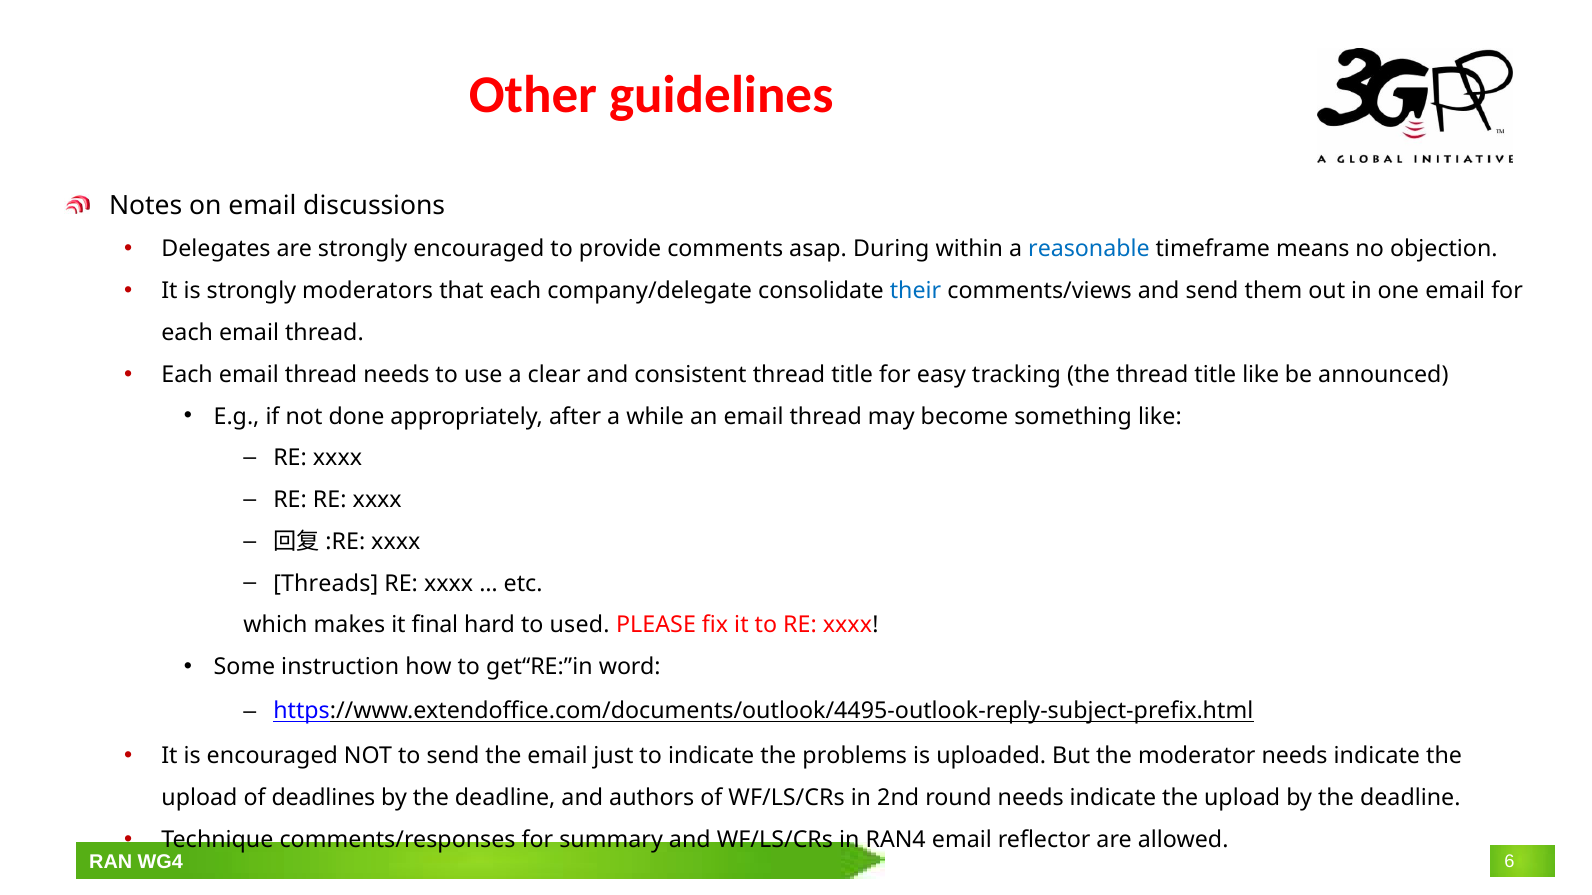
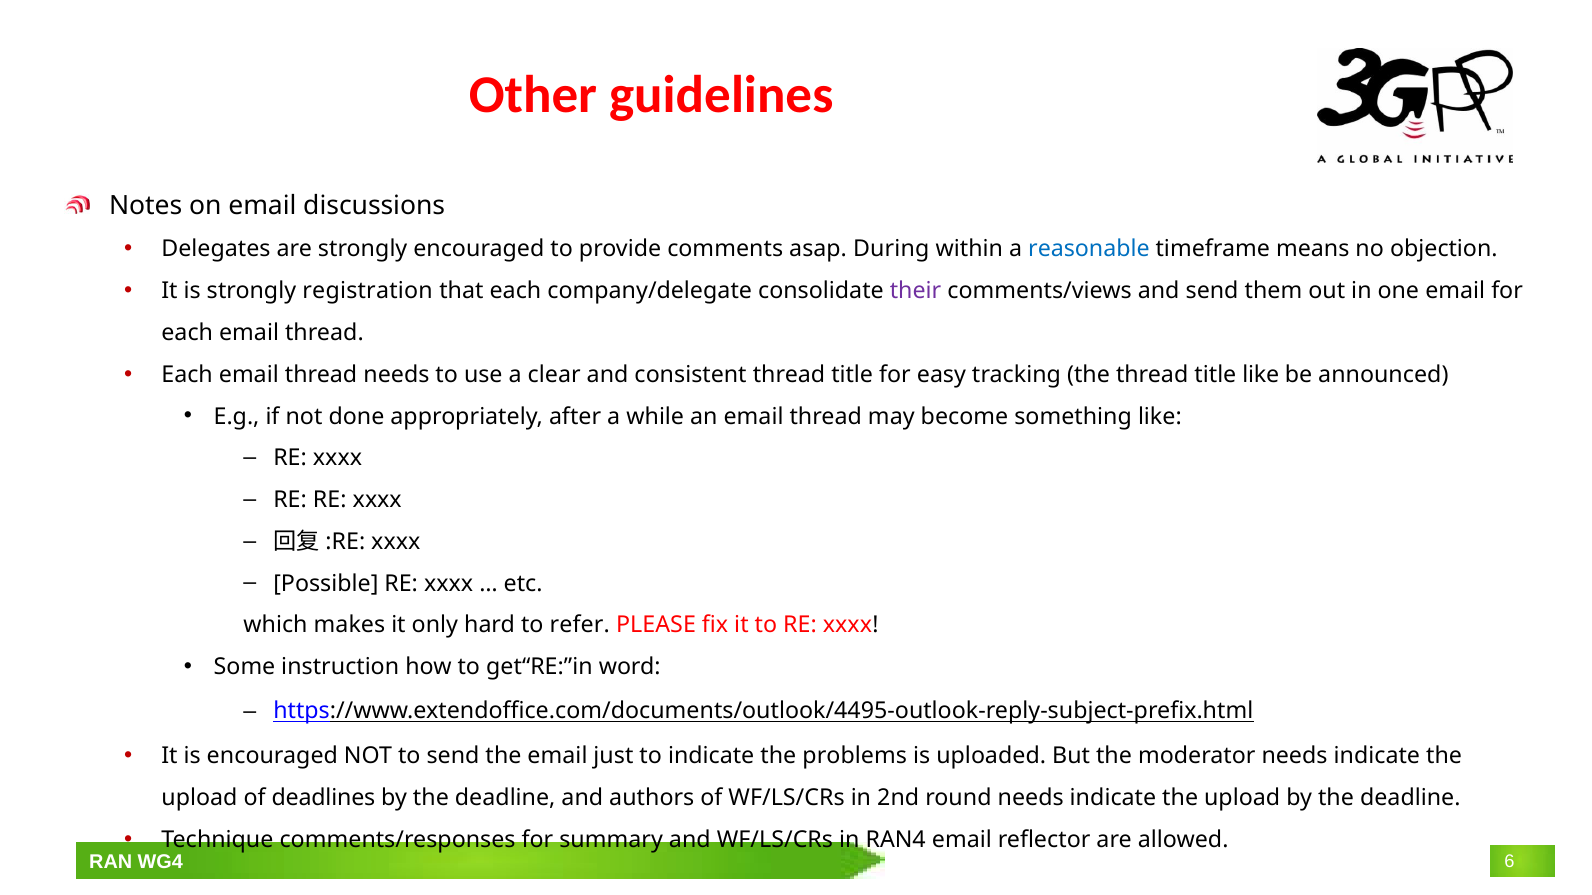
moderators: moderators -> registration (368, 291)
their colour: blue -> purple (916, 291)
Threads: Threads -> Possible (326, 584)
final: final -> only (435, 626)
used: used -> refer (580, 626)
